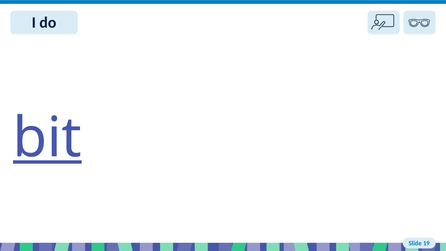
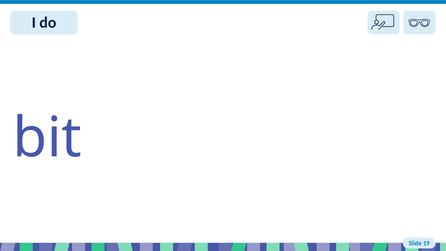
bit underline: present -> none (47, 138)
